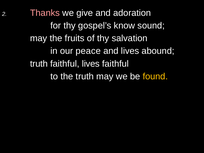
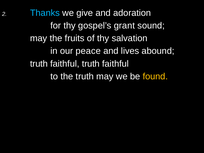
Thanks colour: pink -> light blue (45, 13)
know: know -> grant (124, 26)
faithful lives: lives -> truth (91, 64)
